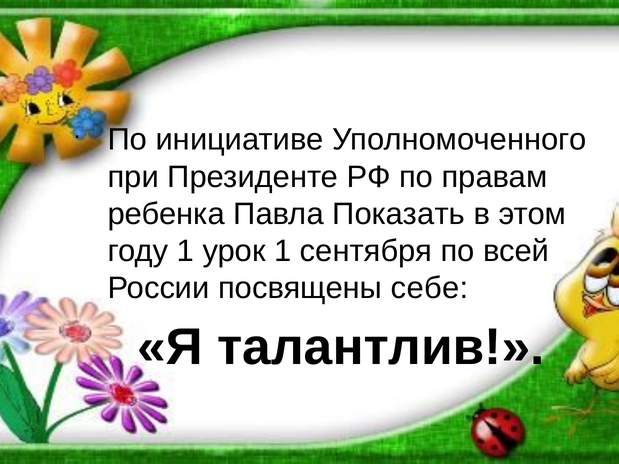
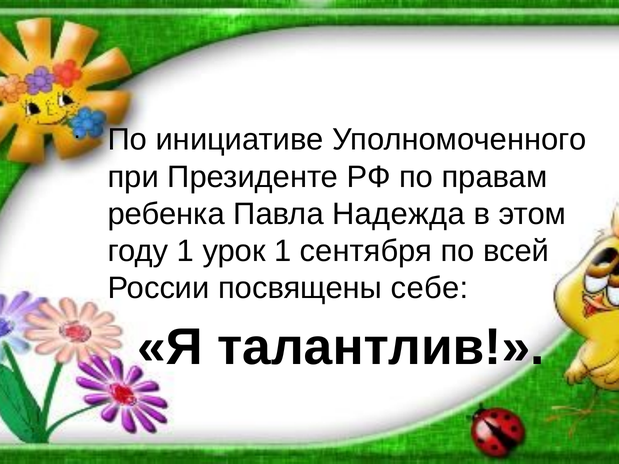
Показать: Показать -> Надежда (399, 214)
